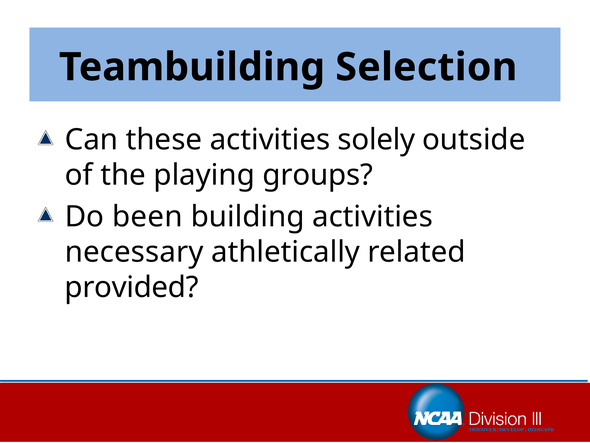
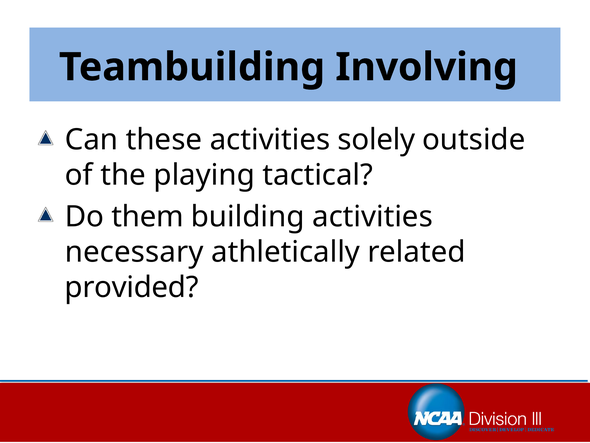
Selection: Selection -> Involving (427, 67)
groups: groups -> tactical (318, 175)
been: been -> them (148, 216)
